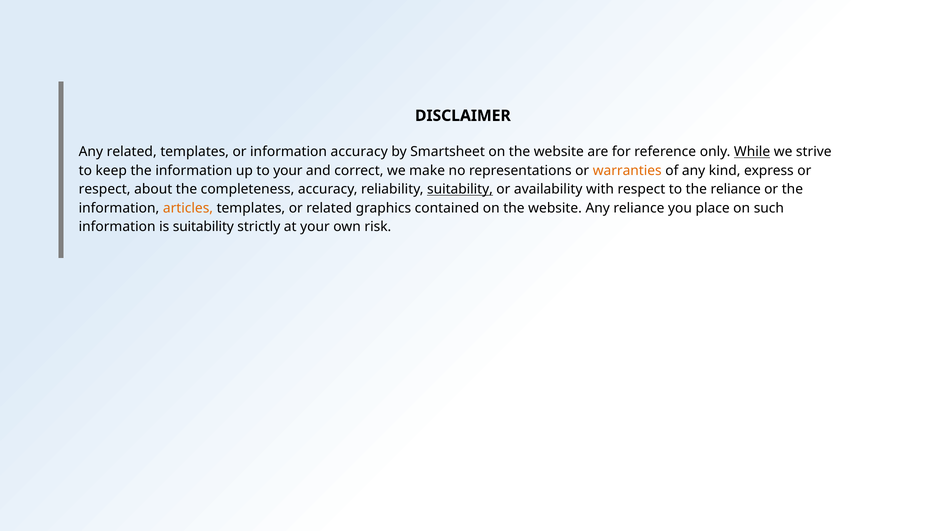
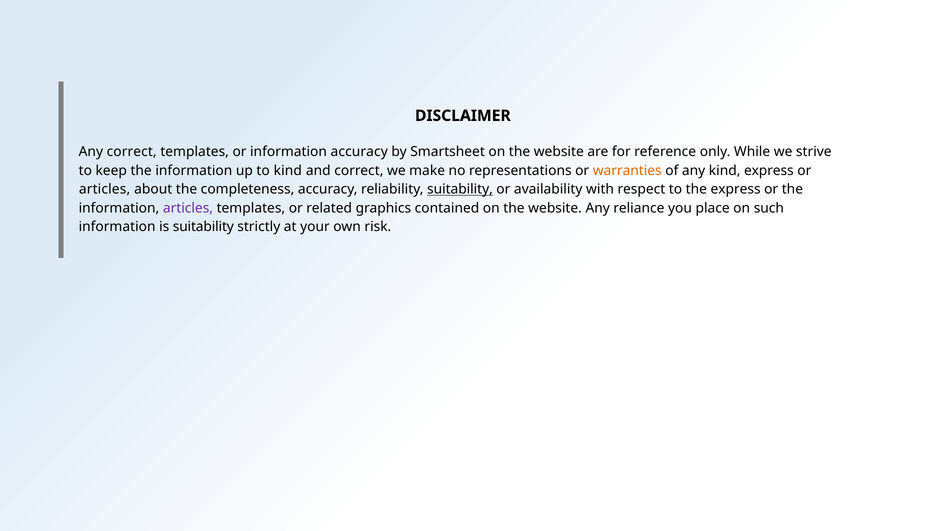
Any related: related -> correct (132, 152)
While underline: present -> none (752, 152)
to your: your -> kind (288, 171)
respect: respect -> articles (105, 189)
the reliance: reliance -> express (736, 189)
articles colour: orange -> purple (188, 208)
